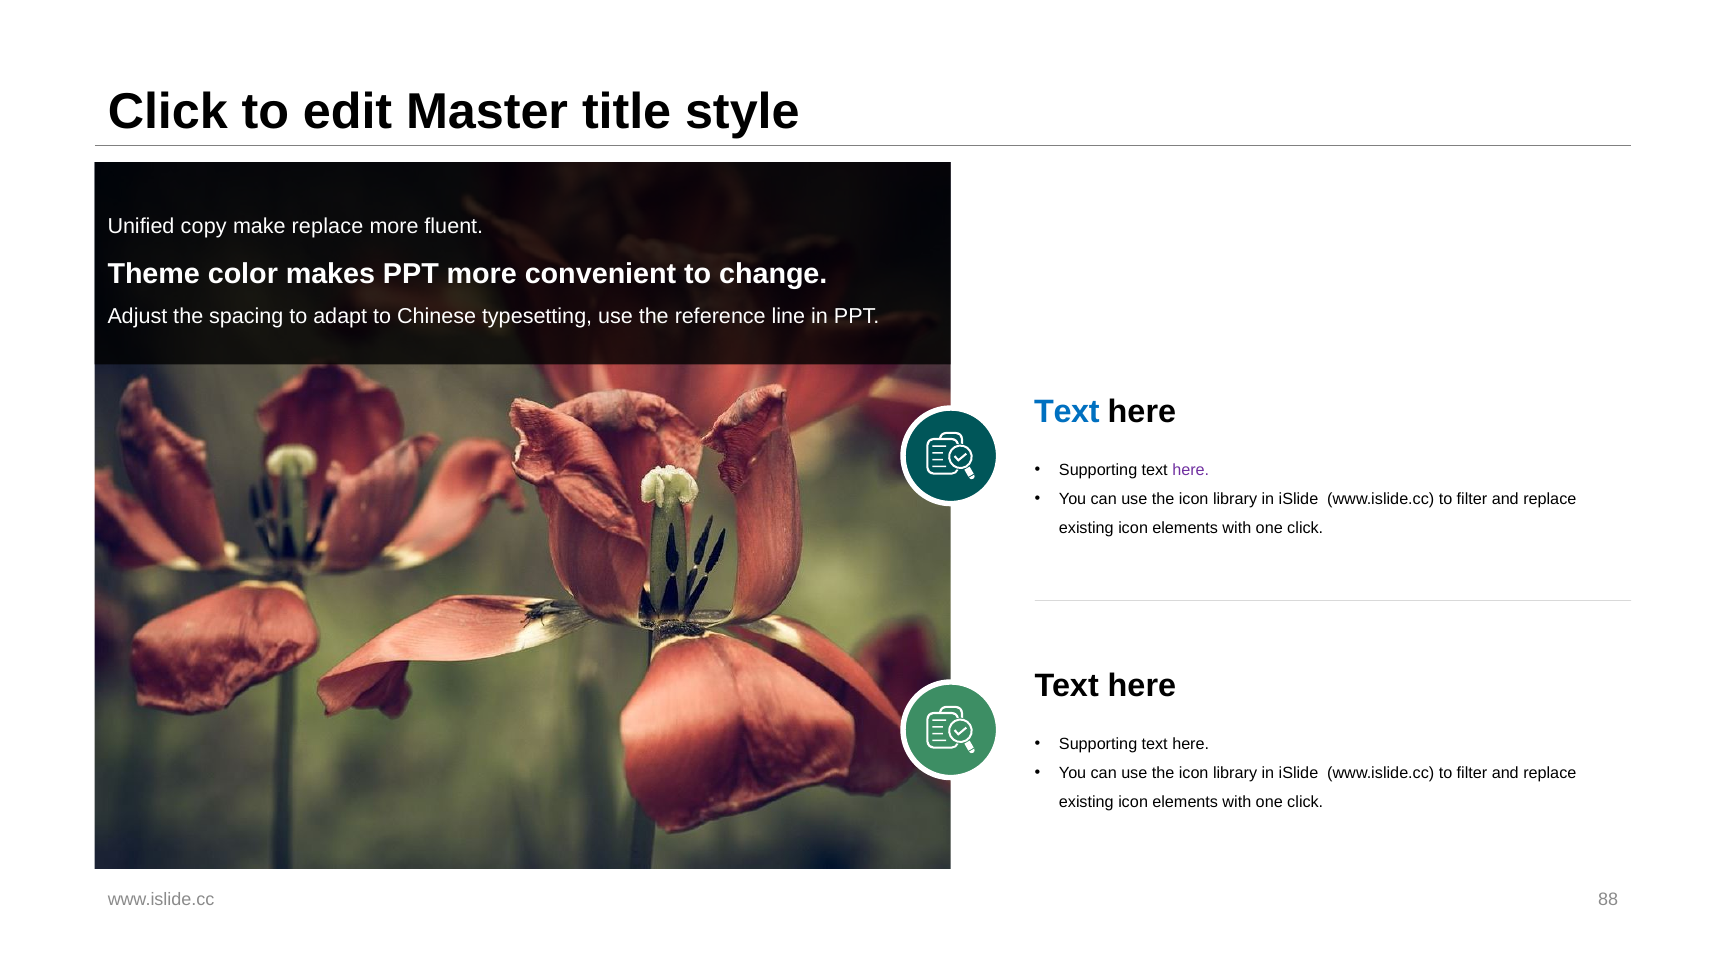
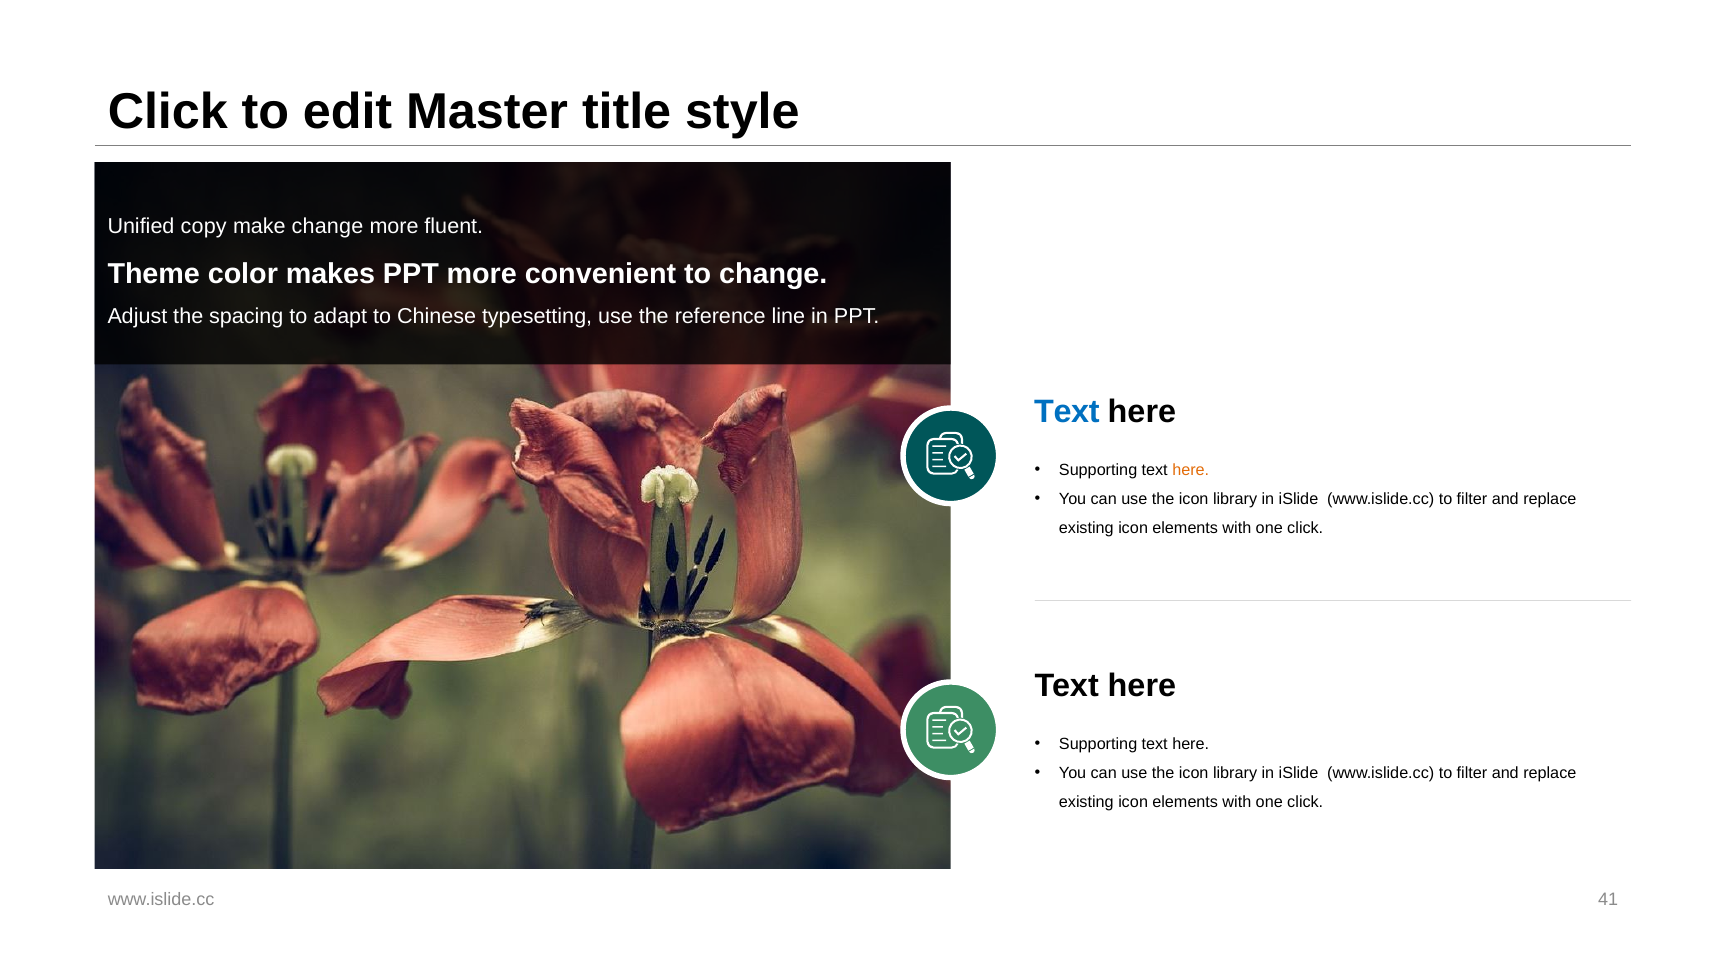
make replace: replace -> change (327, 226)
here colour: purple -> orange (1191, 470)
88: 88 -> 41 (1608, 899)
